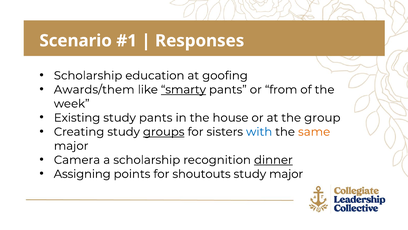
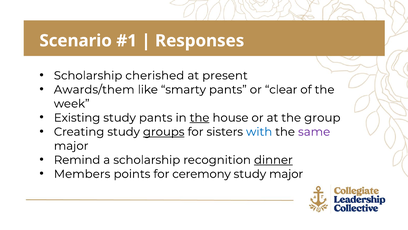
education: education -> cherished (155, 75)
goofing: goofing -> present (225, 75)
smarty underline: present -> none (183, 89)
from: from -> clear (281, 89)
the underline: none -> present (200, 118)
same colour: orange -> purple (314, 132)
Camera: Camera -> Remind (77, 160)
Assigning: Assigning -> Members (82, 174)
shoutouts: shoutouts -> ceremony (202, 174)
